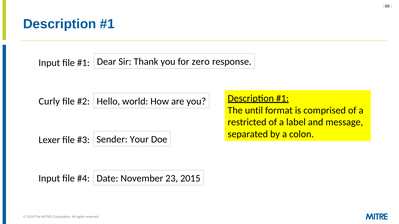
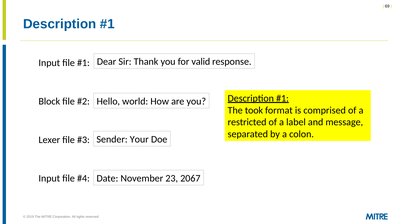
zero: zero -> valid (201, 62)
Curly: Curly -> Block (49, 102)
until: until -> took (254, 110)
2015: 2015 -> 2067 (190, 179)
